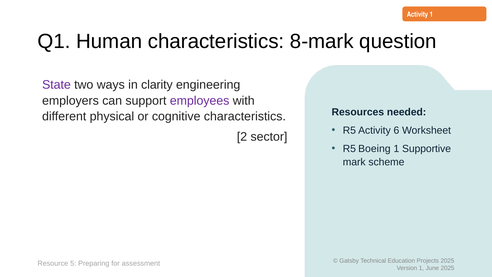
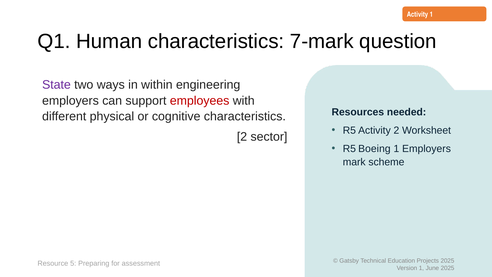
8-mark: 8-mark -> 7-mark (322, 41)
clarity: clarity -> within (157, 85)
employees colour: purple -> red (200, 101)
Activity 6: 6 -> 2 (396, 130)
1 Supportive: Supportive -> Employers (427, 149)
